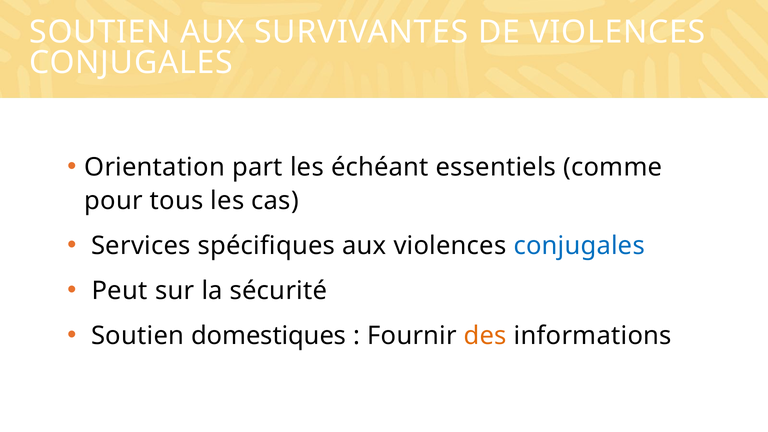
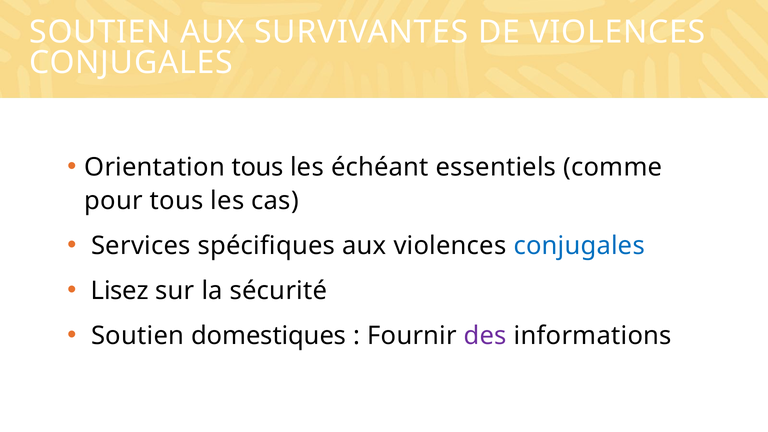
Orientation part: part -> tous (258, 167)
Peut: Peut -> Lisez (120, 291)
des colour: orange -> purple (485, 336)
